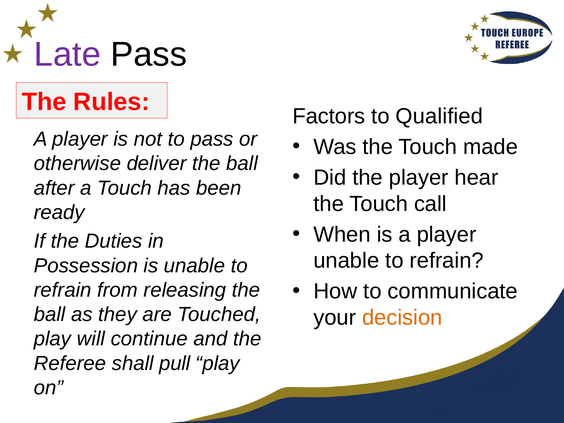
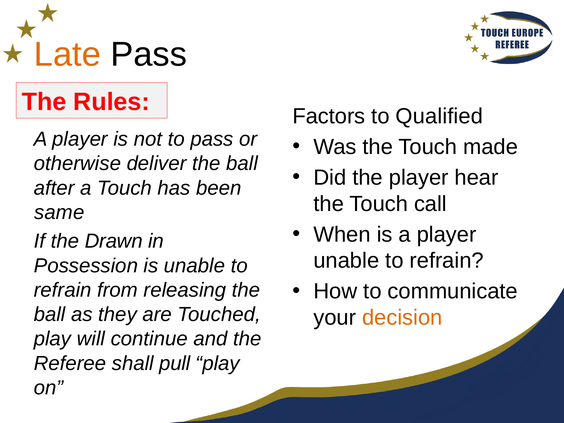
Late colour: purple -> orange (67, 55)
ready: ready -> same (59, 212)
Duties: Duties -> Drawn (114, 241)
